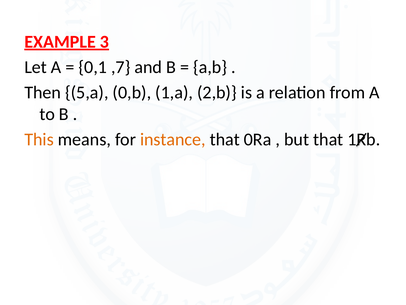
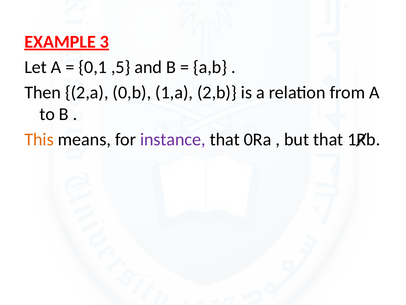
,7: ,7 -> ,5 (121, 67)
5,a: 5,a -> 2,a (87, 92)
instance colour: orange -> purple (173, 139)
